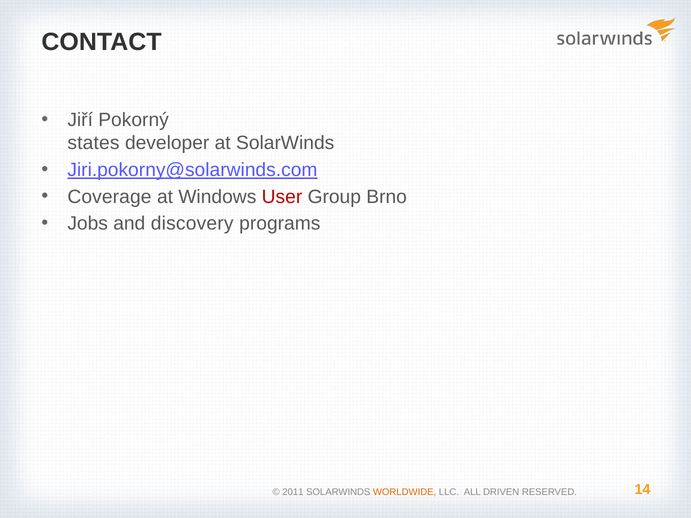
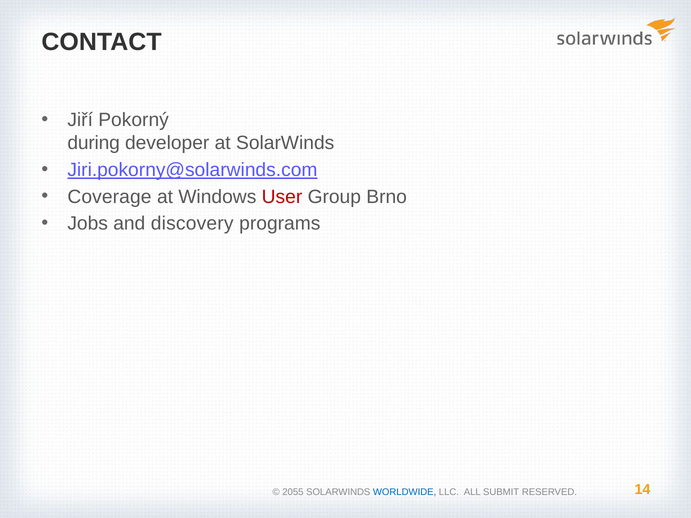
states: states -> during (94, 143)
2011: 2011 -> 2055 (293, 492)
WORLDWIDE colour: orange -> blue (405, 492)
DRIVEN: DRIVEN -> SUBMIT (501, 492)
